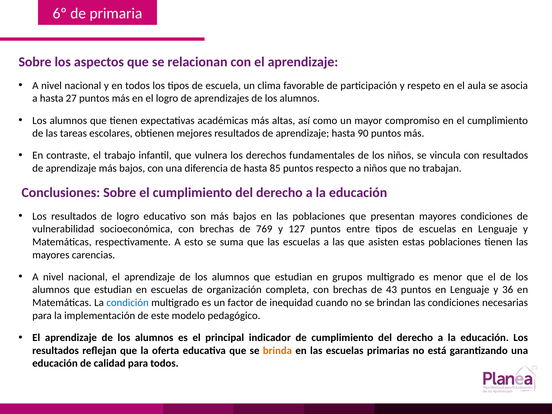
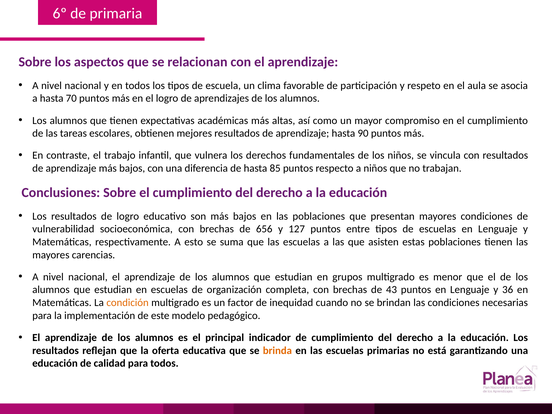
27: 27 -> 70 (71, 98)
769: 769 -> 656 (264, 229)
condición colour: blue -> orange (128, 303)
